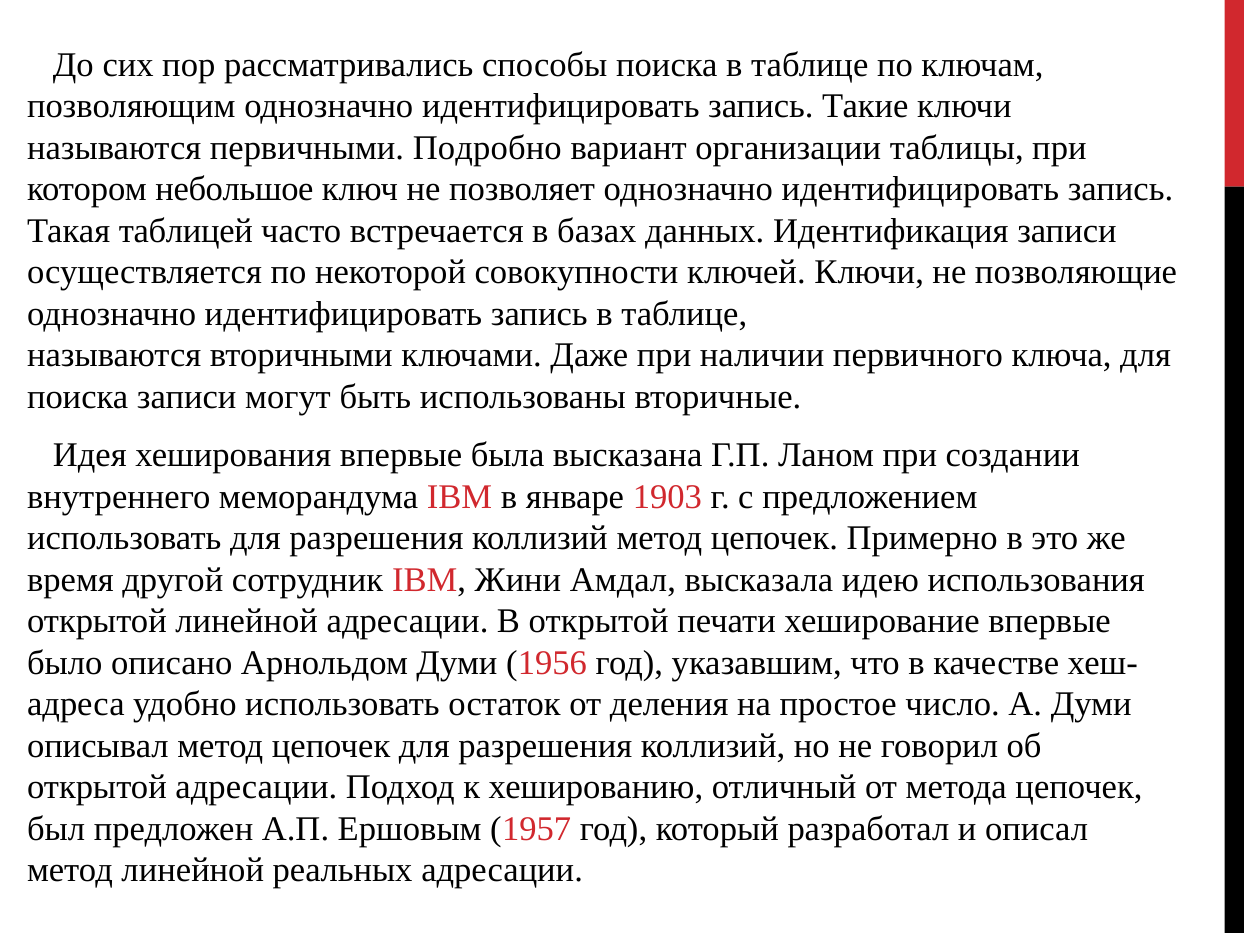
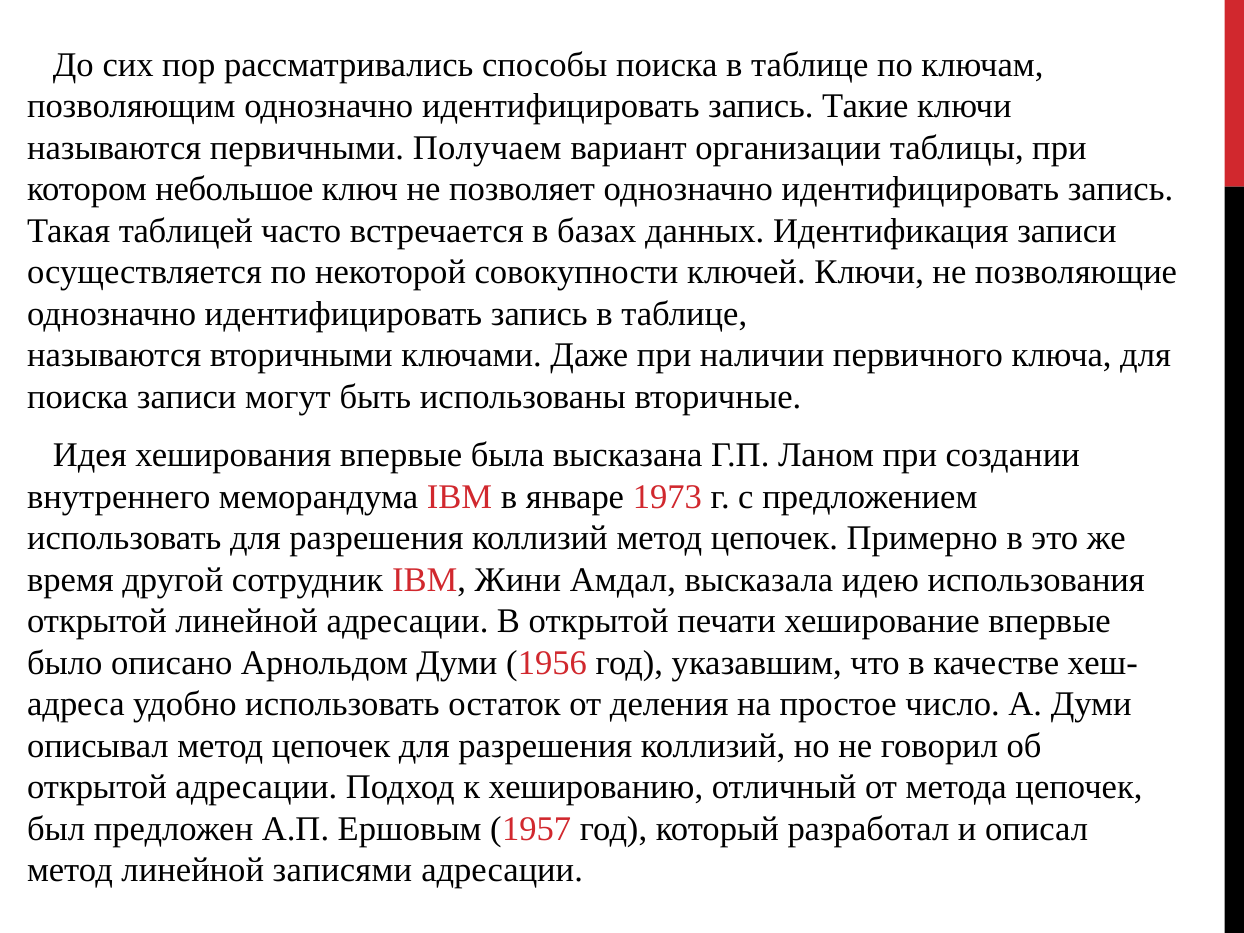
Подробно: Подробно -> Получаем (487, 148)
1903: 1903 -> 1973 (667, 497)
реальных: реальных -> записями (342, 870)
